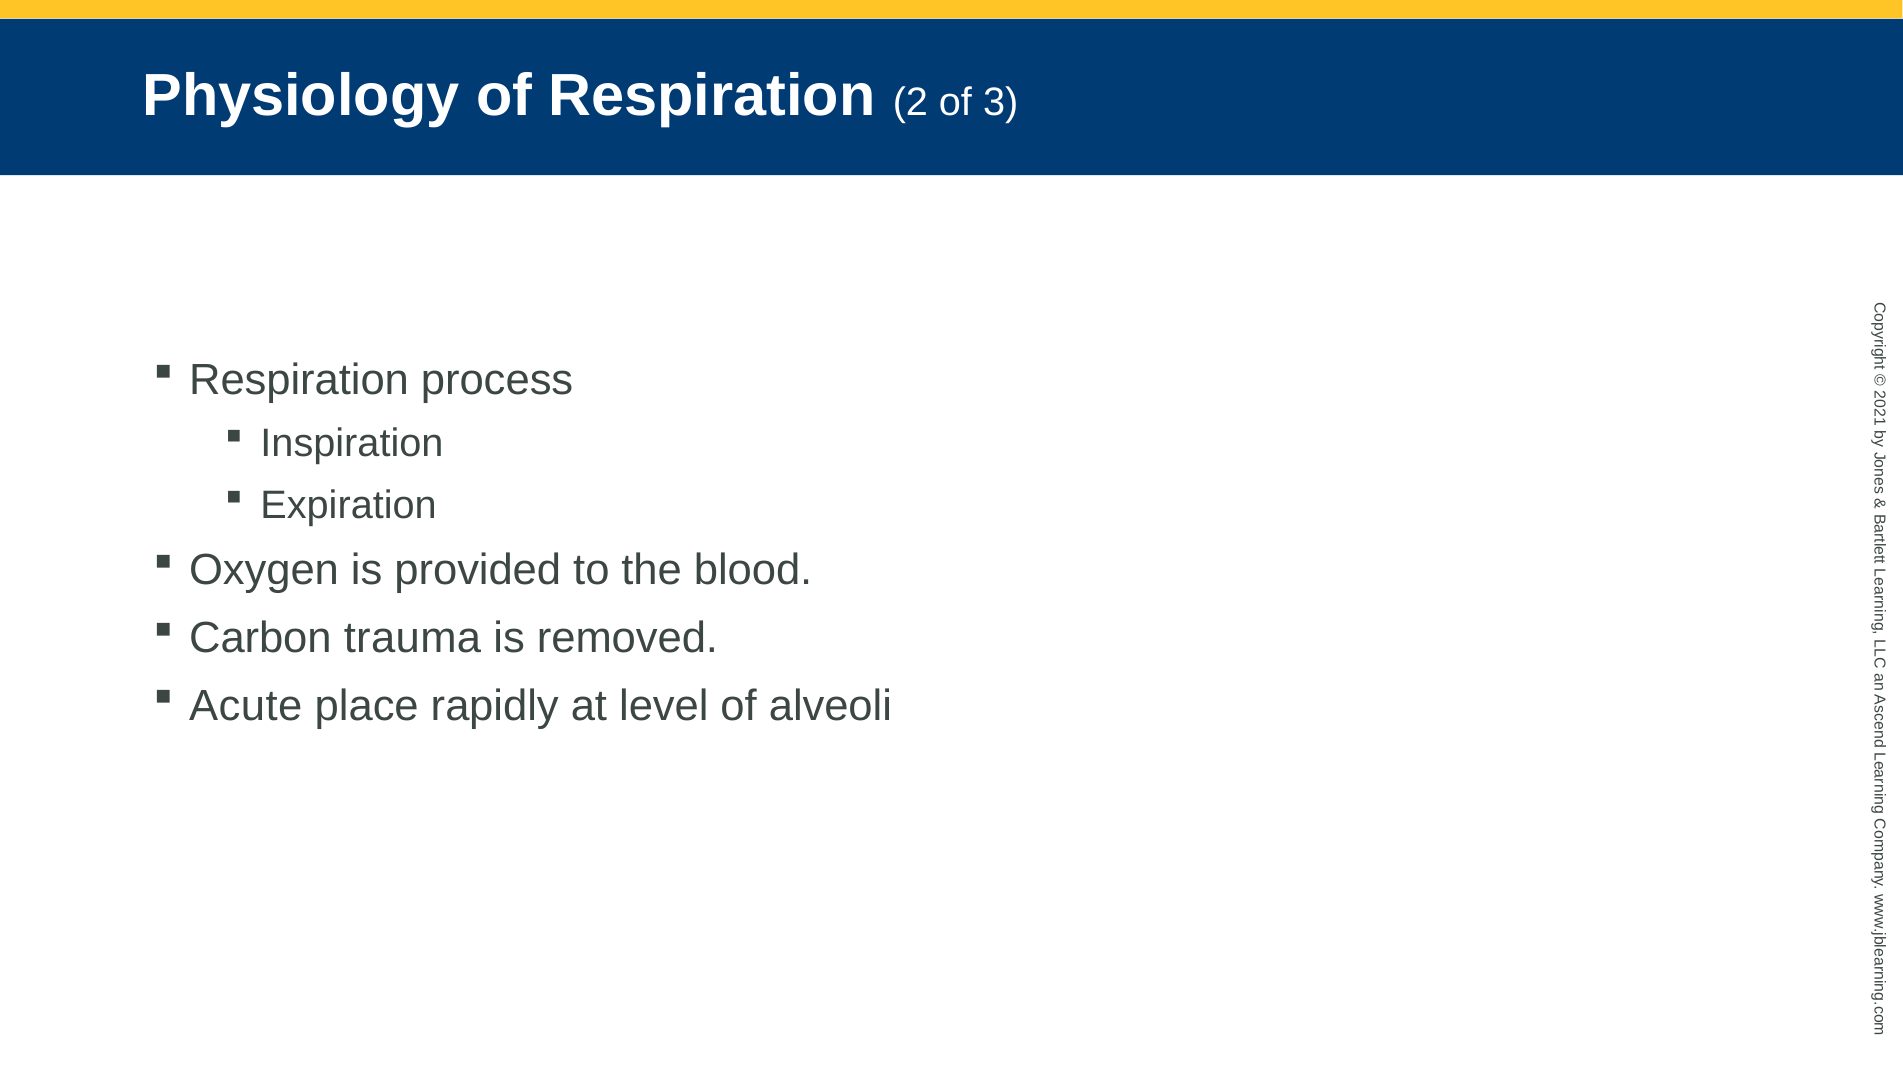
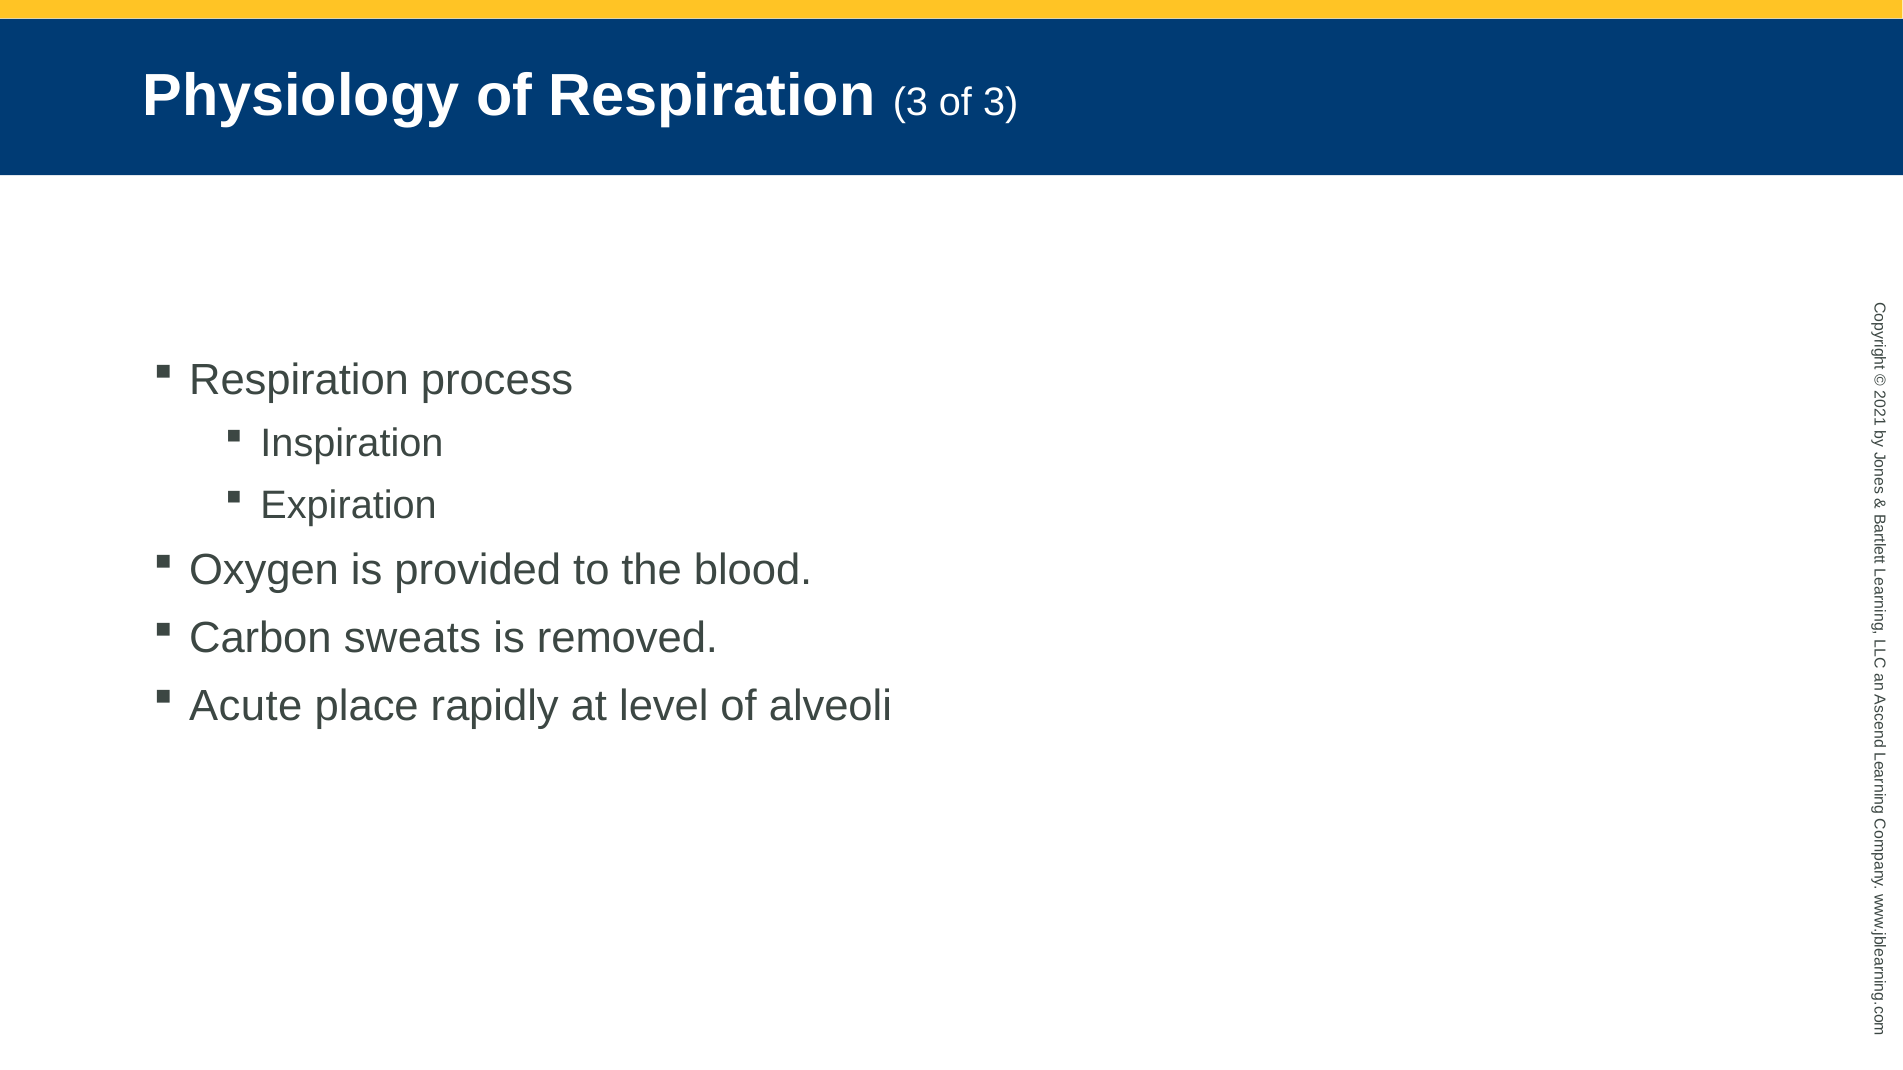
Respiration 2: 2 -> 3 (910, 102)
trauma: trauma -> sweats (412, 638)
